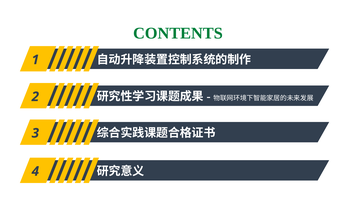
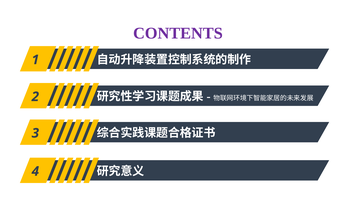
CONTENTS colour: green -> purple (178, 33)
